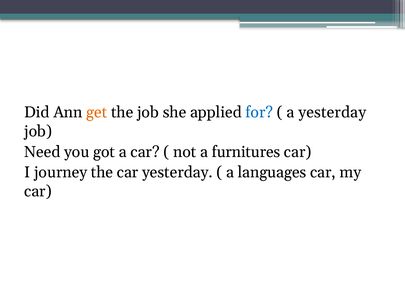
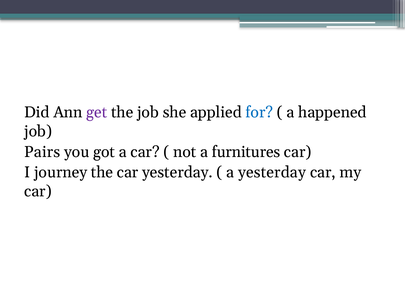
get colour: orange -> purple (97, 112)
a yesterday: yesterday -> happened (332, 112)
Need: Need -> Pairs (42, 152)
a languages: languages -> yesterday (272, 172)
